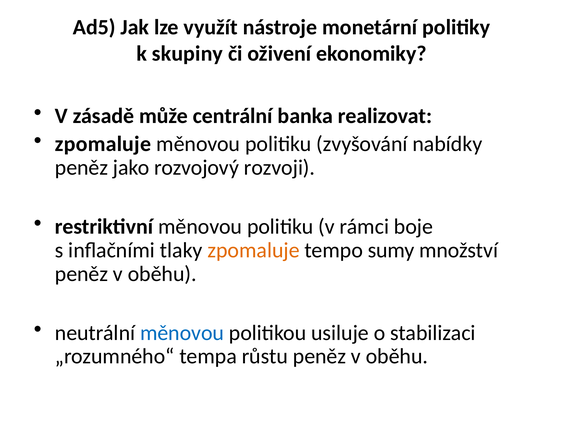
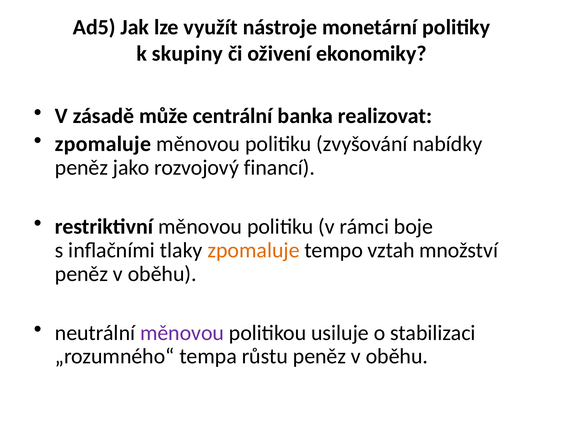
rozvoji: rozvoji -> financí (279, 168)
sumy: sumy -> vztah (391, 250)
měnovou colour: blue -> purple (182, 333)
